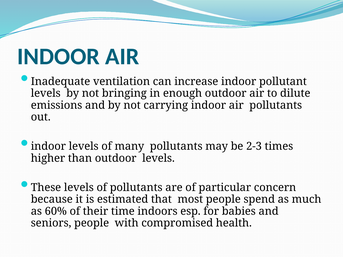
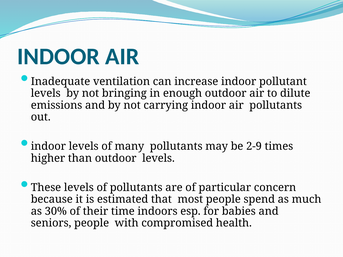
2-3: 2-3 -> 2-9 (254, 147)
60%: 60% -> 30% (56, 211)
